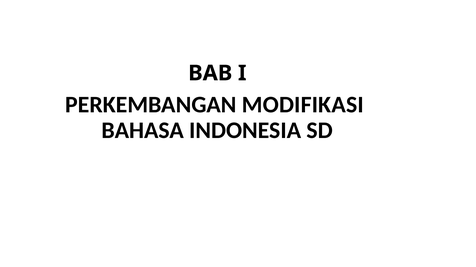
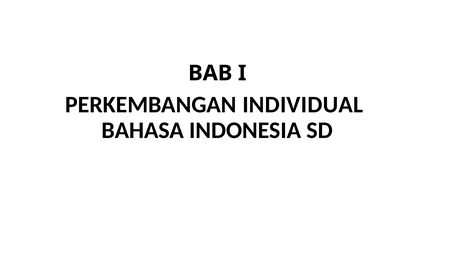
MODIFIKASI: MODIFIKASI -> INDIVIDUAL (303, 105)
